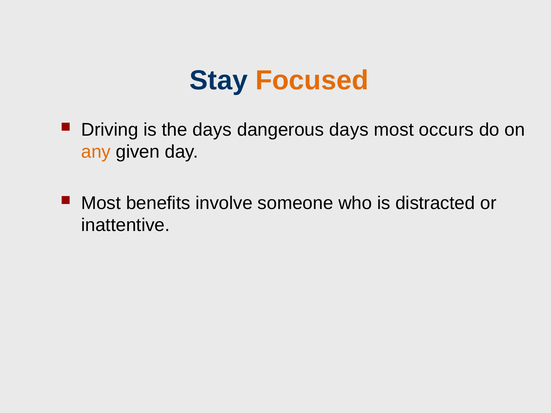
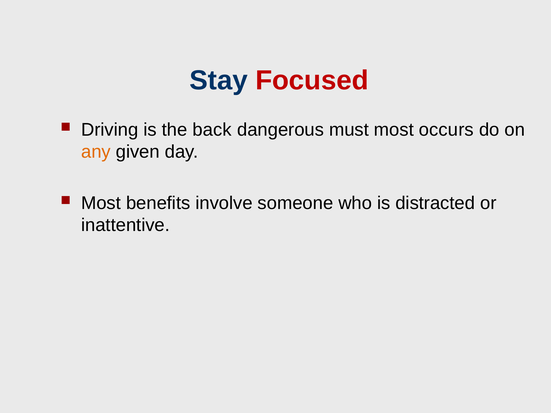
Focused colour: orange -> red (312, 80)
the days: days -> back (212, 130)
dangerous days: days -> must (349, 130)
